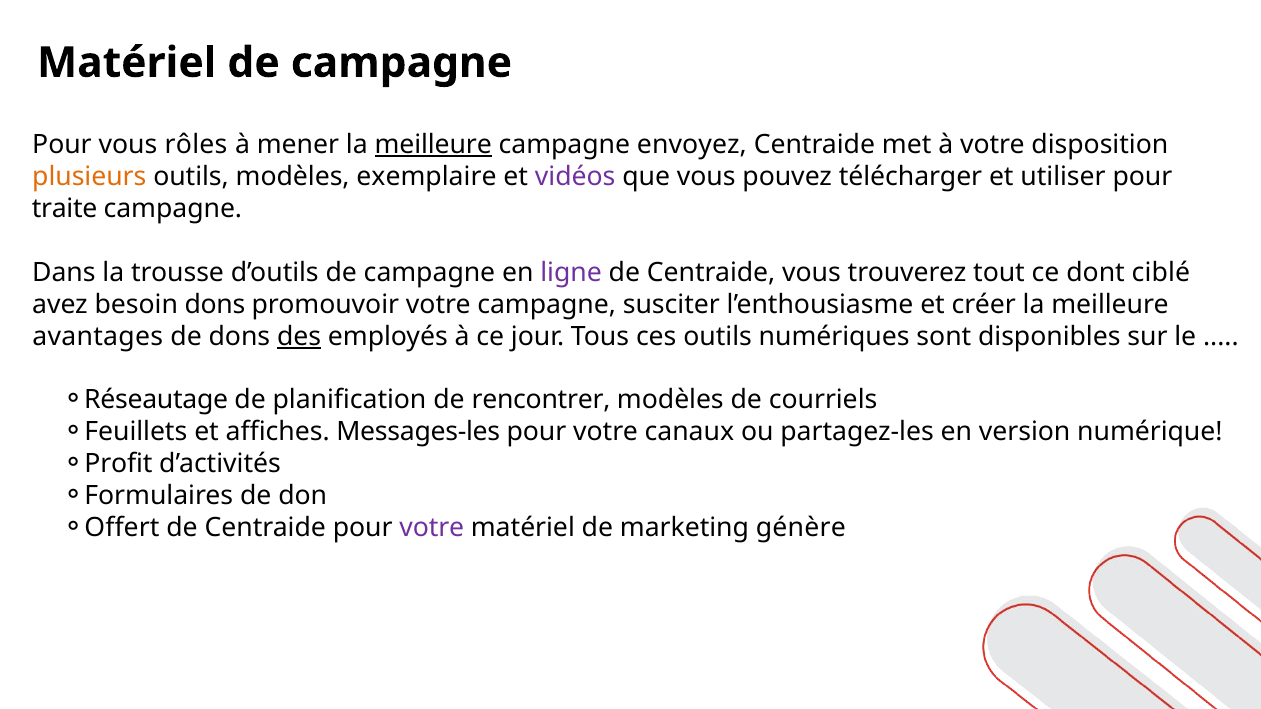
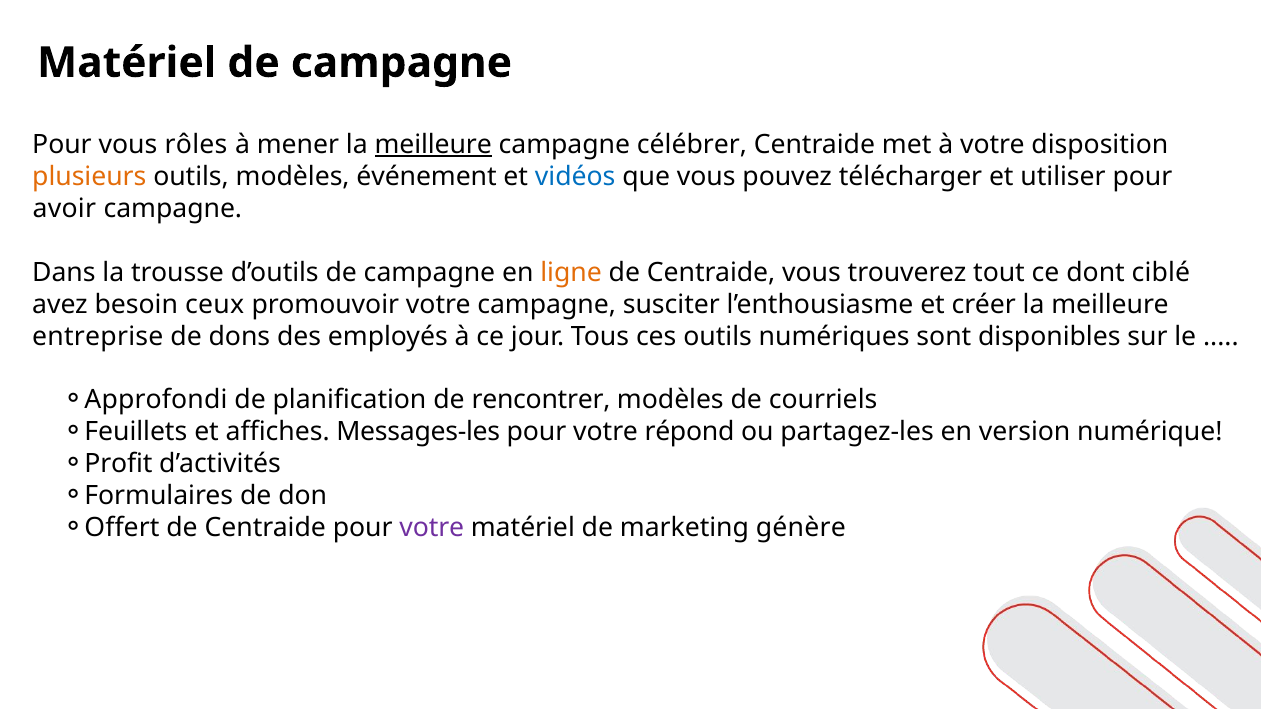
envoyez: envoyez -> célébrer (692, 145)
exemplaire: exemplaire -> événement (427, 177)
vidéos colour: purple -> blue (575, 177)
traite: traite -> avoir (64, 209)
ligne colour: purple -> orange (571, 273)
besoin dons: dons -> ceux (215, 305)
avantages: avantages -> entreprise (98, 336)
des underline: present -> none (299, 336)
Réseautage: Réseautage -> Approfondi (156, 400)
canaux: canaux -> répond (690, 432)
